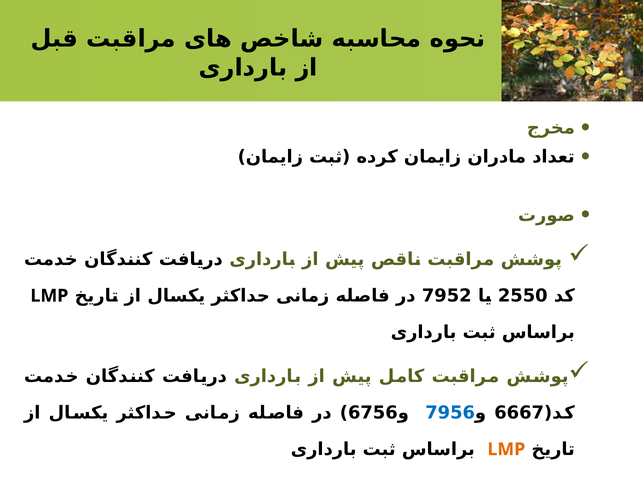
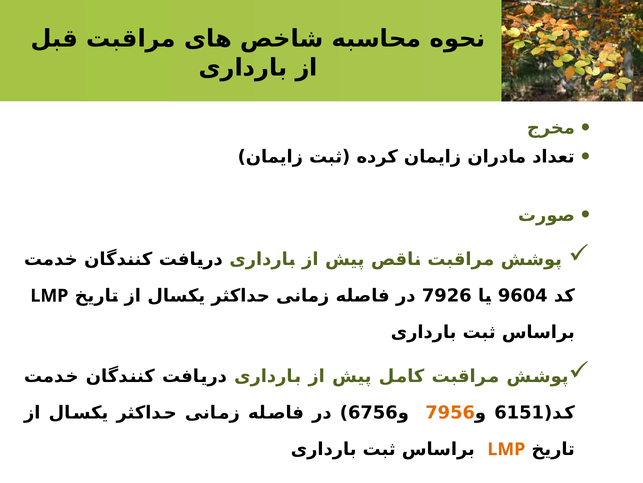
7952: 7952 -> 7926 (447, 295)
2550: 2550 -> 9604 (523, 295)
7956 colour: blue -> orange (450, 412)
6667: 6667 -> 6151 (519, 412)
